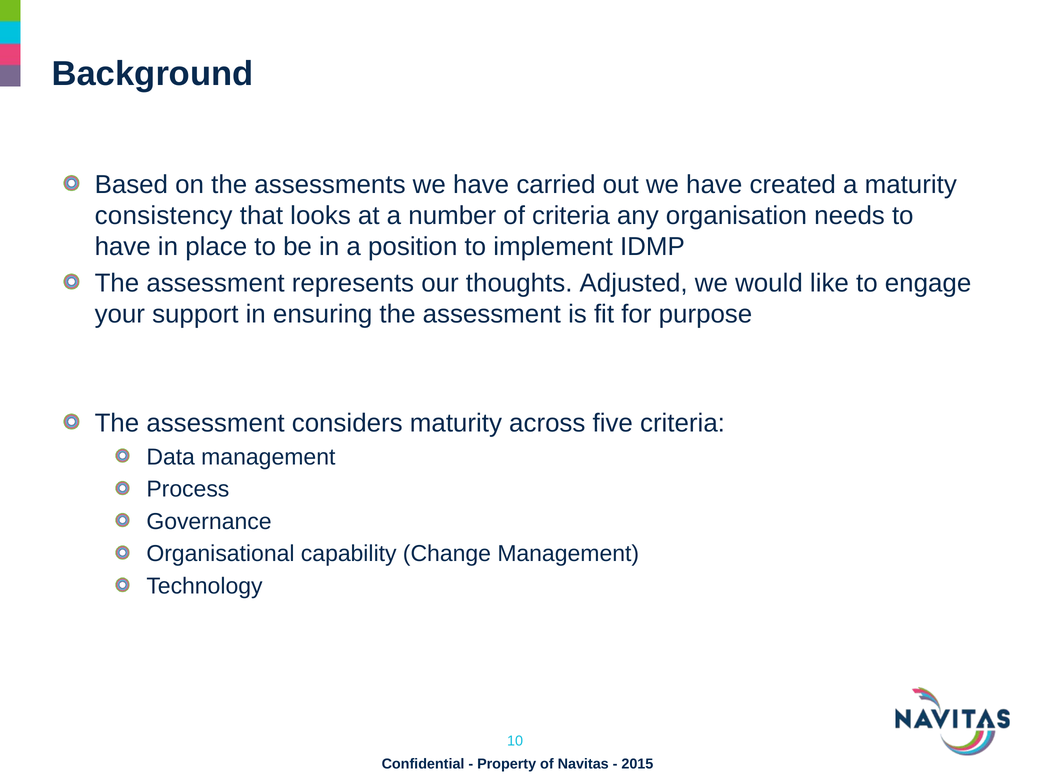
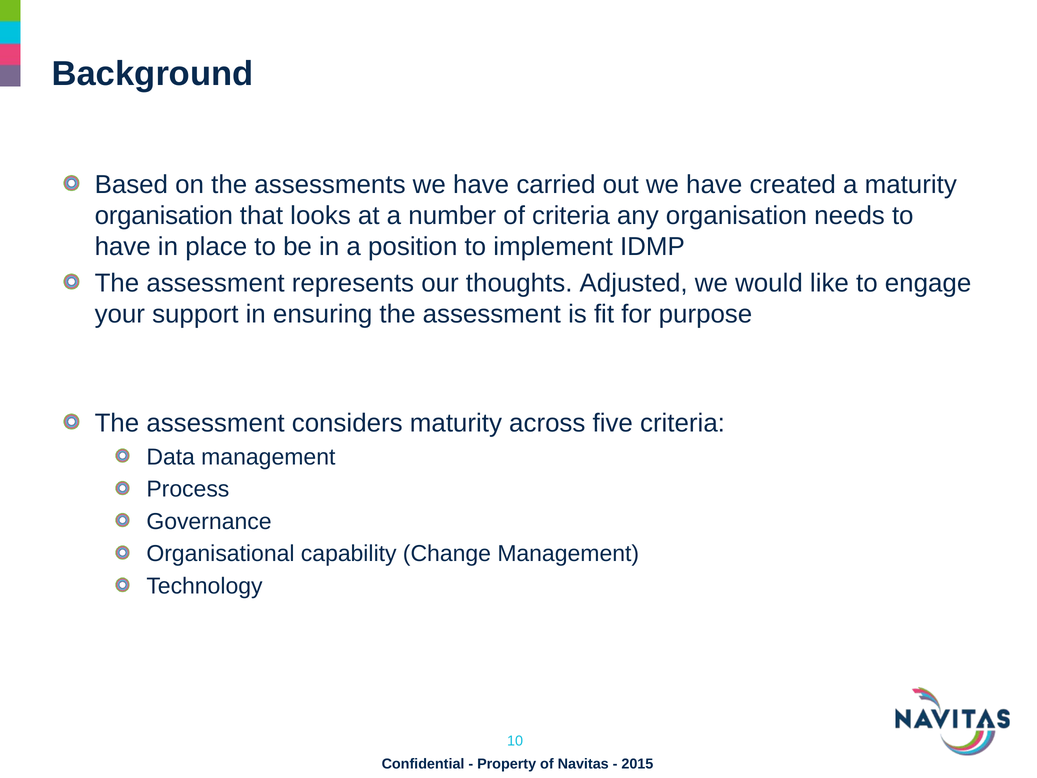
consistency: consistency -> organisation (164, 216)
